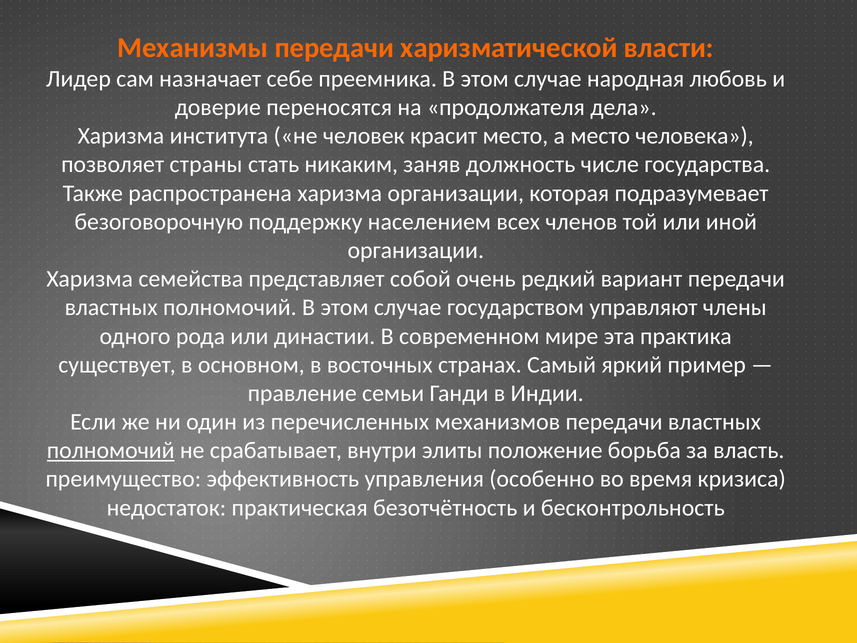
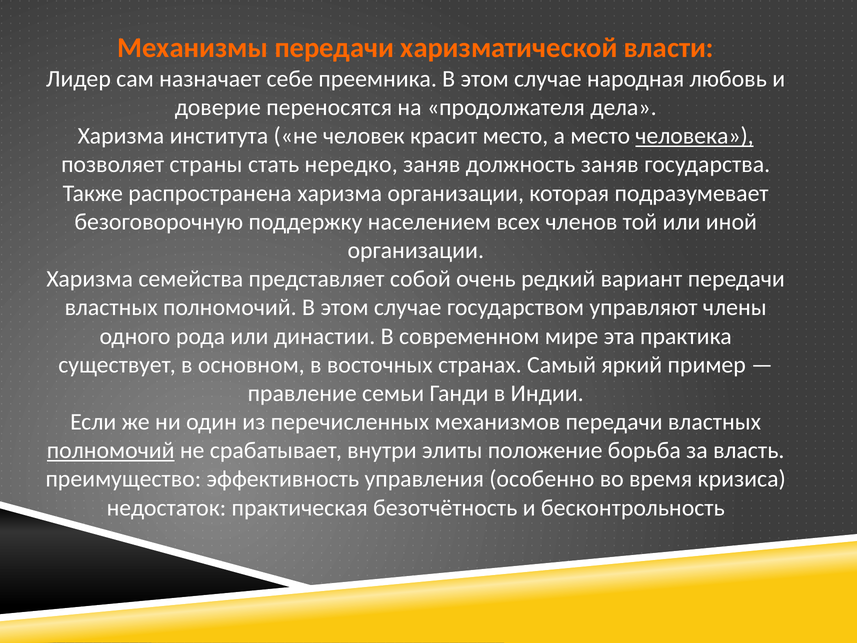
человека underline: none -> present (694, 136)
никаким: никаким -> нередко (351, 165)
должность числе: числе -> заняв (610, 165)
